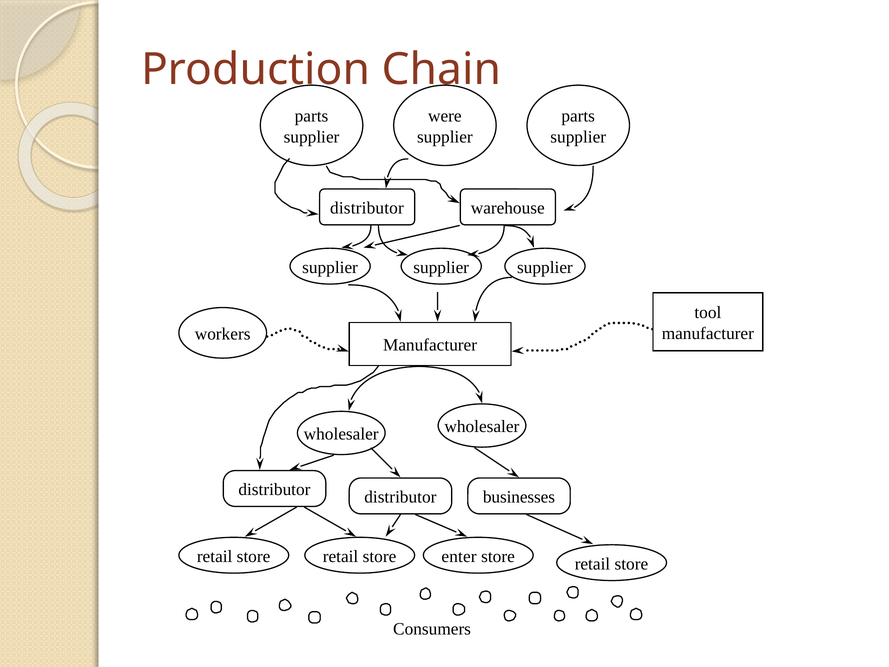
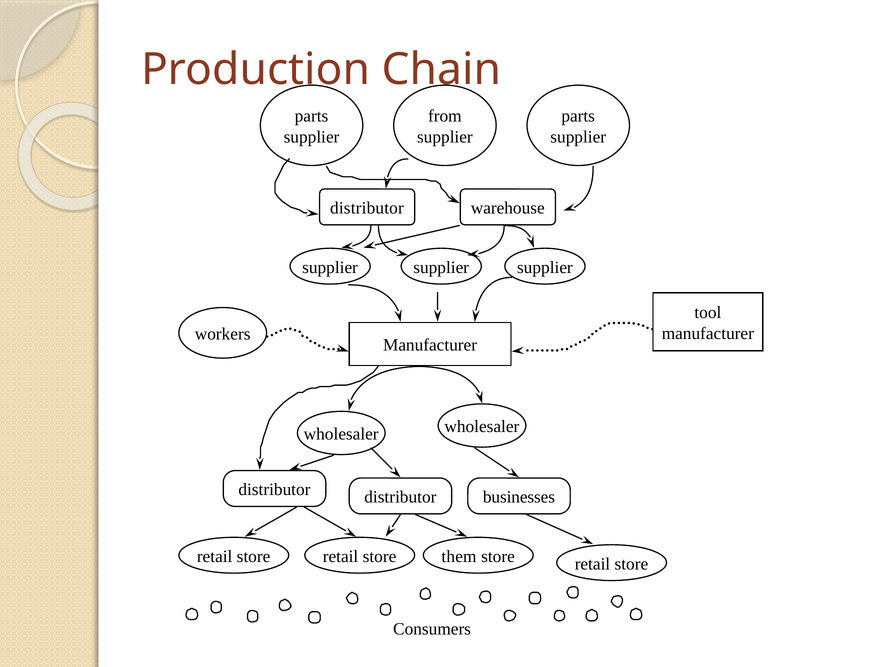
were: were -> from (445, 116)
enter: enter -> them (459, 556)
